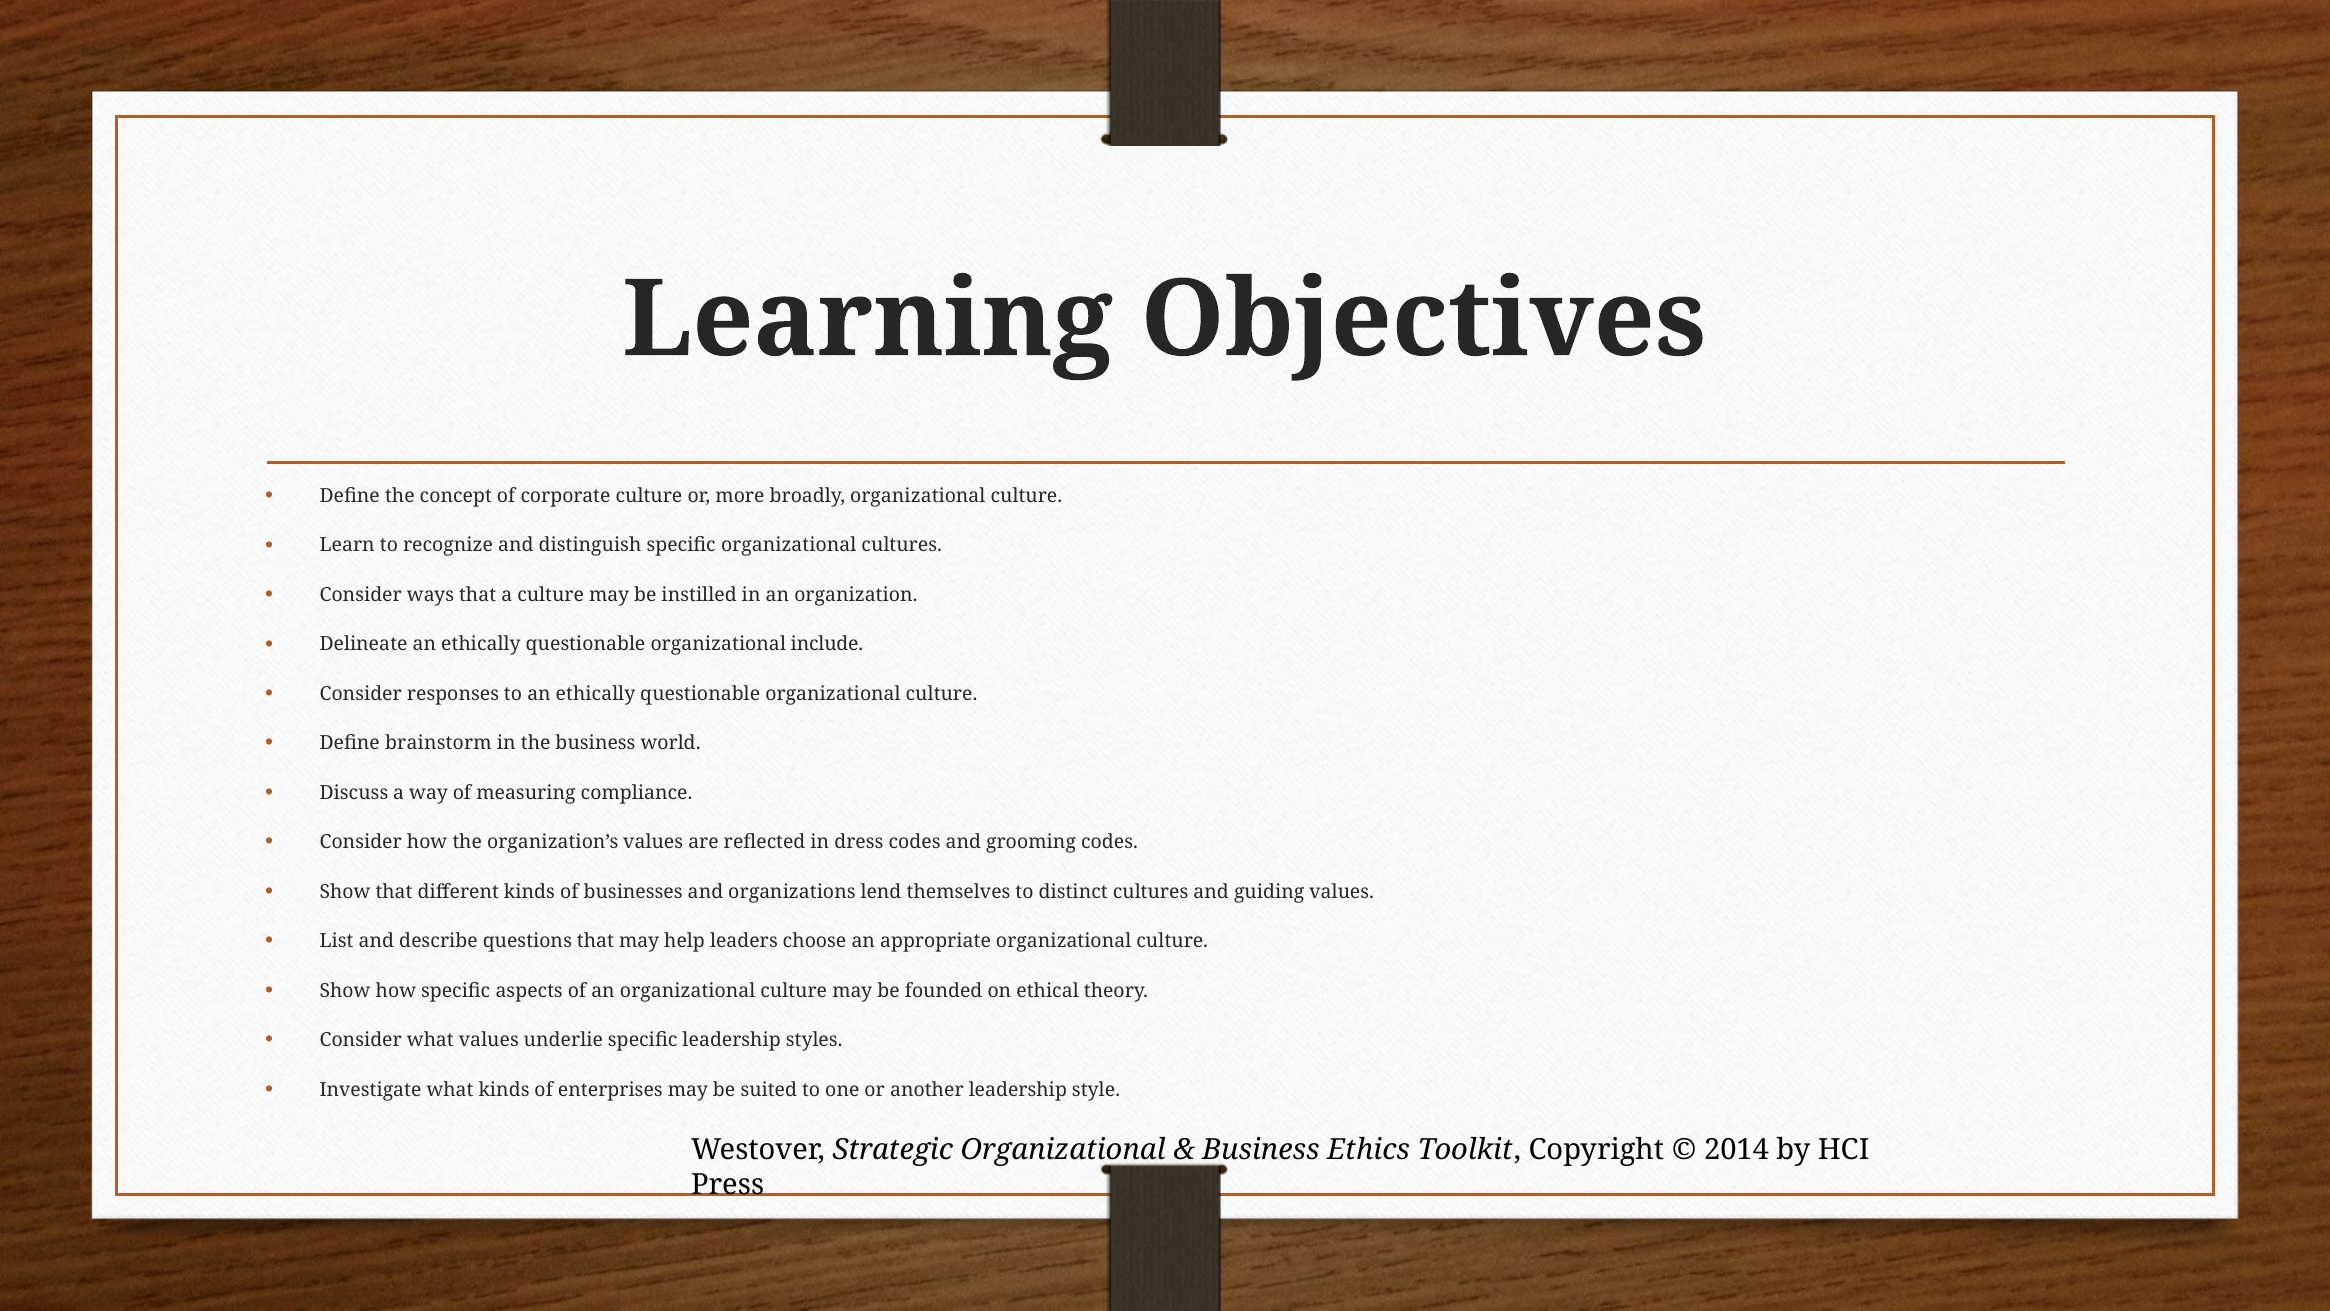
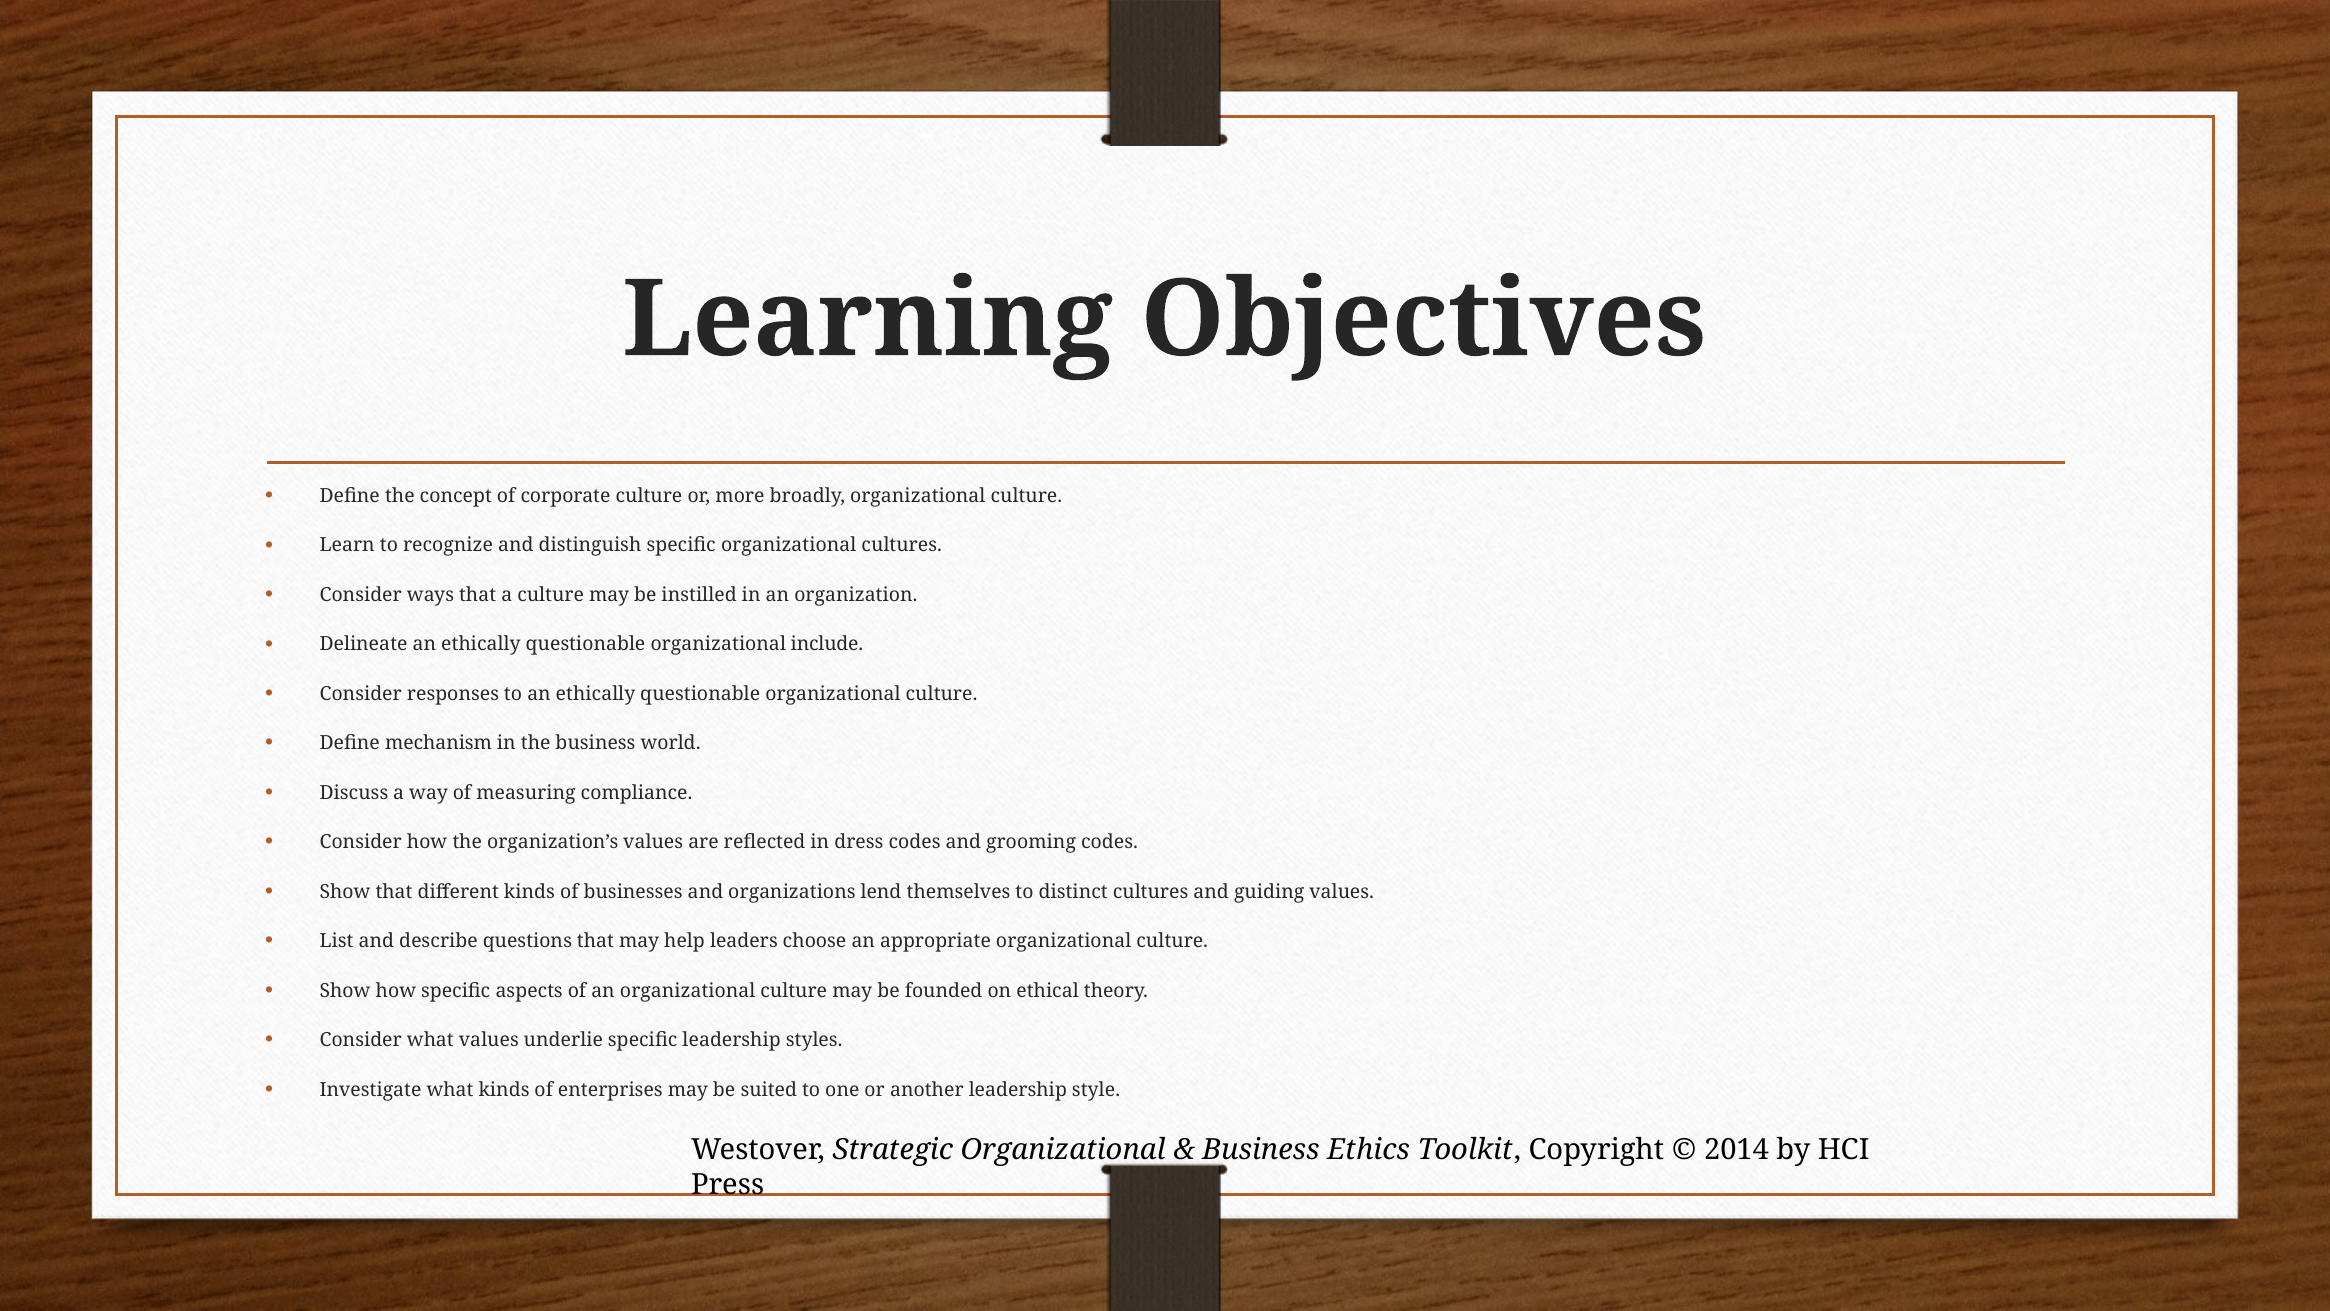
brainstorm: brainstorm -> mechanism (439, 743)
